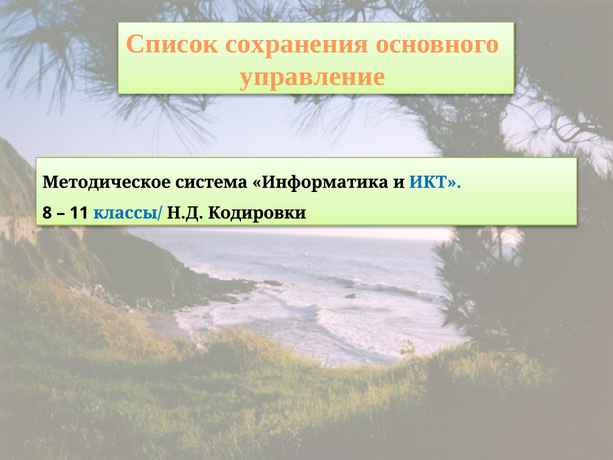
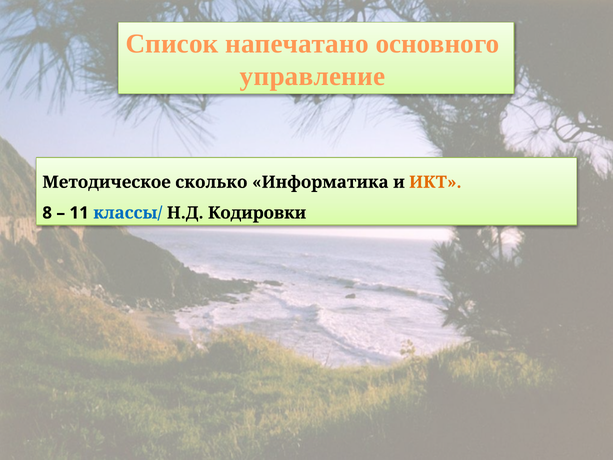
сохранения: сохранения -> напечатано (297, 44)
система: система -> сколько (211, 182)
ИКТ colour: blue -> orange (435, 182)
